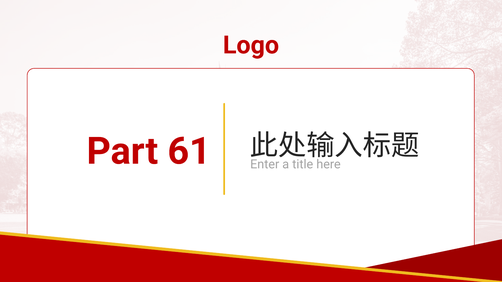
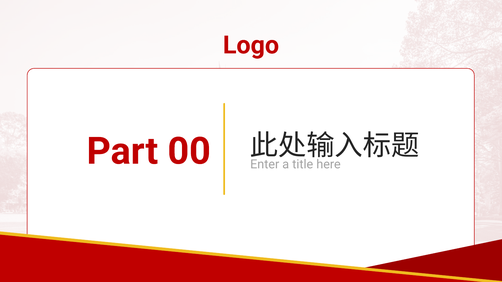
61: 61 -> 00 (189, 152)
